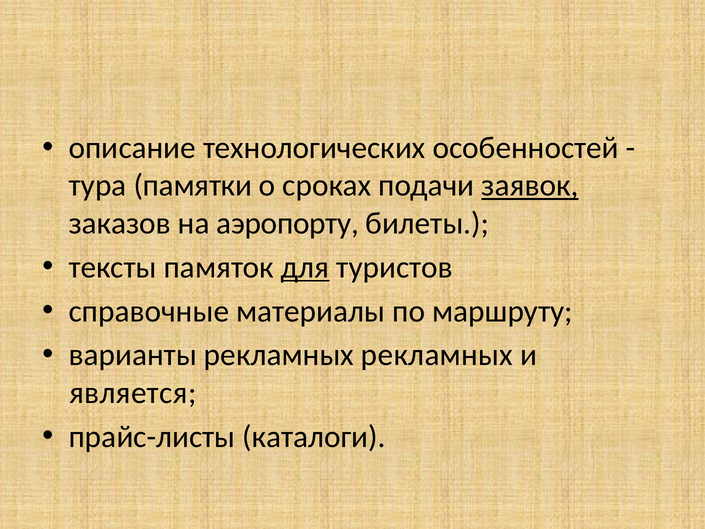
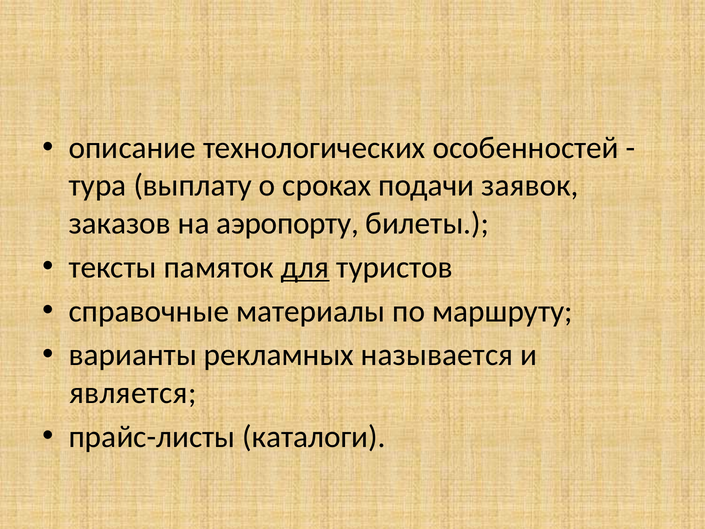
памятки: памятки -> выплату (193, 186)
заявок underline: present -> none (530, 186)
рекламных рекламных: рекламных -> называется (437, 355)
